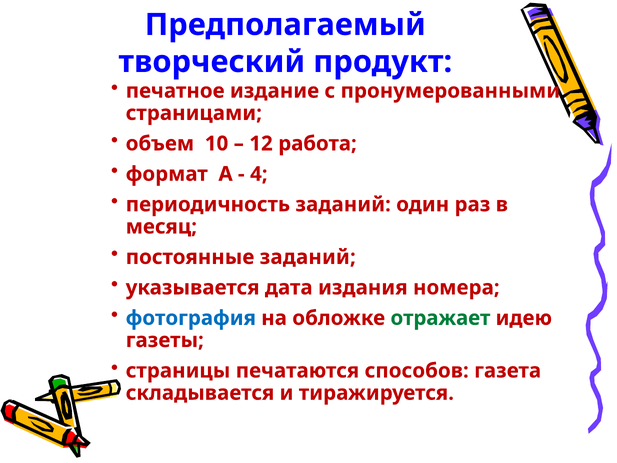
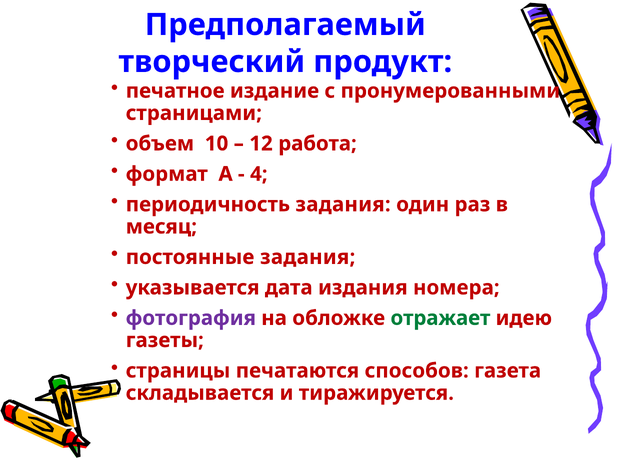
периодичность заданий: заданий -> задания (343, 204)
постоянные заданий: заданий -> задания (308, 257)
фотография colour: blue -> purple (191, 318)
